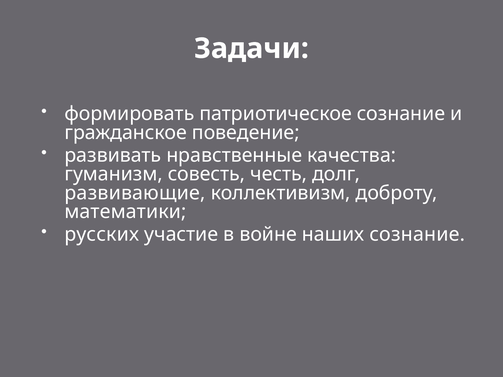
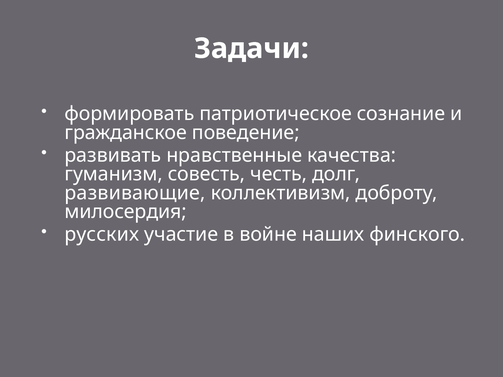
математики: математики -> милосердия (126, 212)
наших сознание: сознание -> финского (417, 235)
